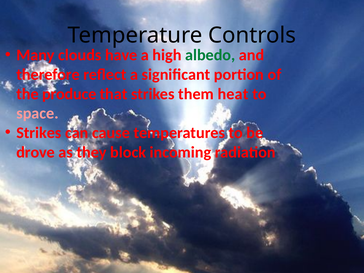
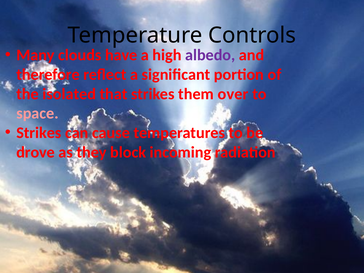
albedo colour: green -> purple (210, 55)
produce: produce -> isolated (69, 94)
heat: heat -> over (233, 94)
